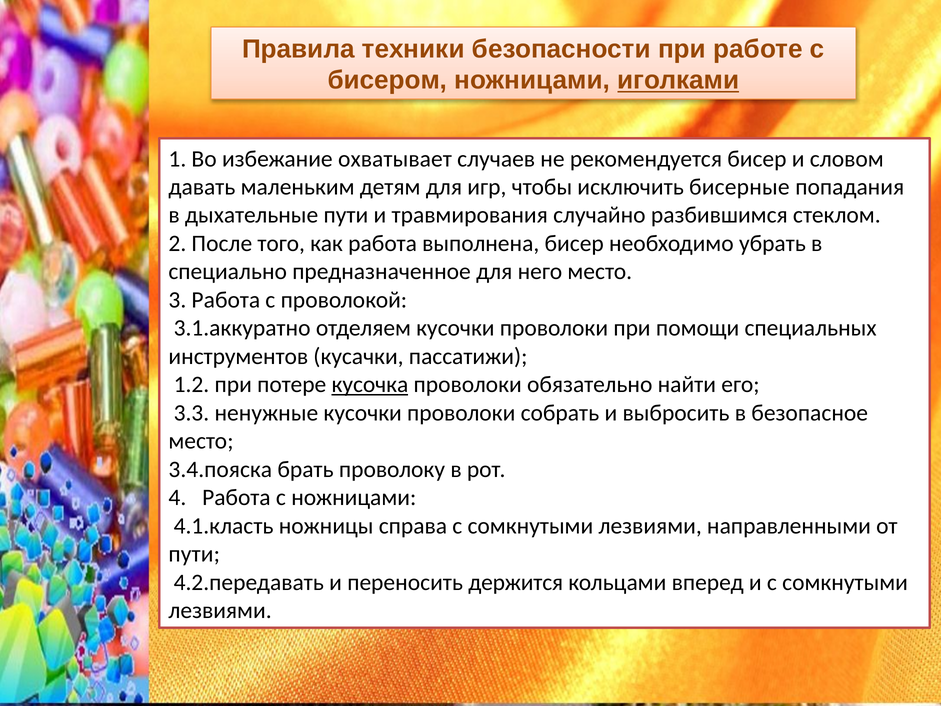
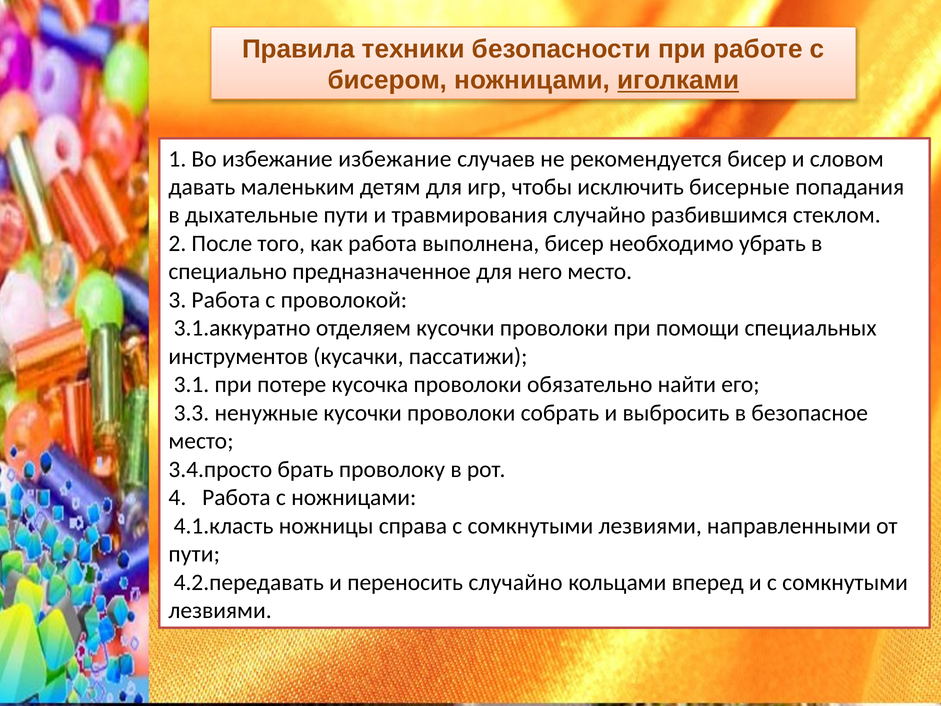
избежание охватывает: охватывает -> избежание (395, 159)
1.2: 1.2 -> 3.1 (191, 385)
кусочка underline: present -> none (370, 385)
3.4.пояска: 3.4.пояска -> 3.4.просто (220, 469)
переносить держится: держится -> случайно (515, 582)
